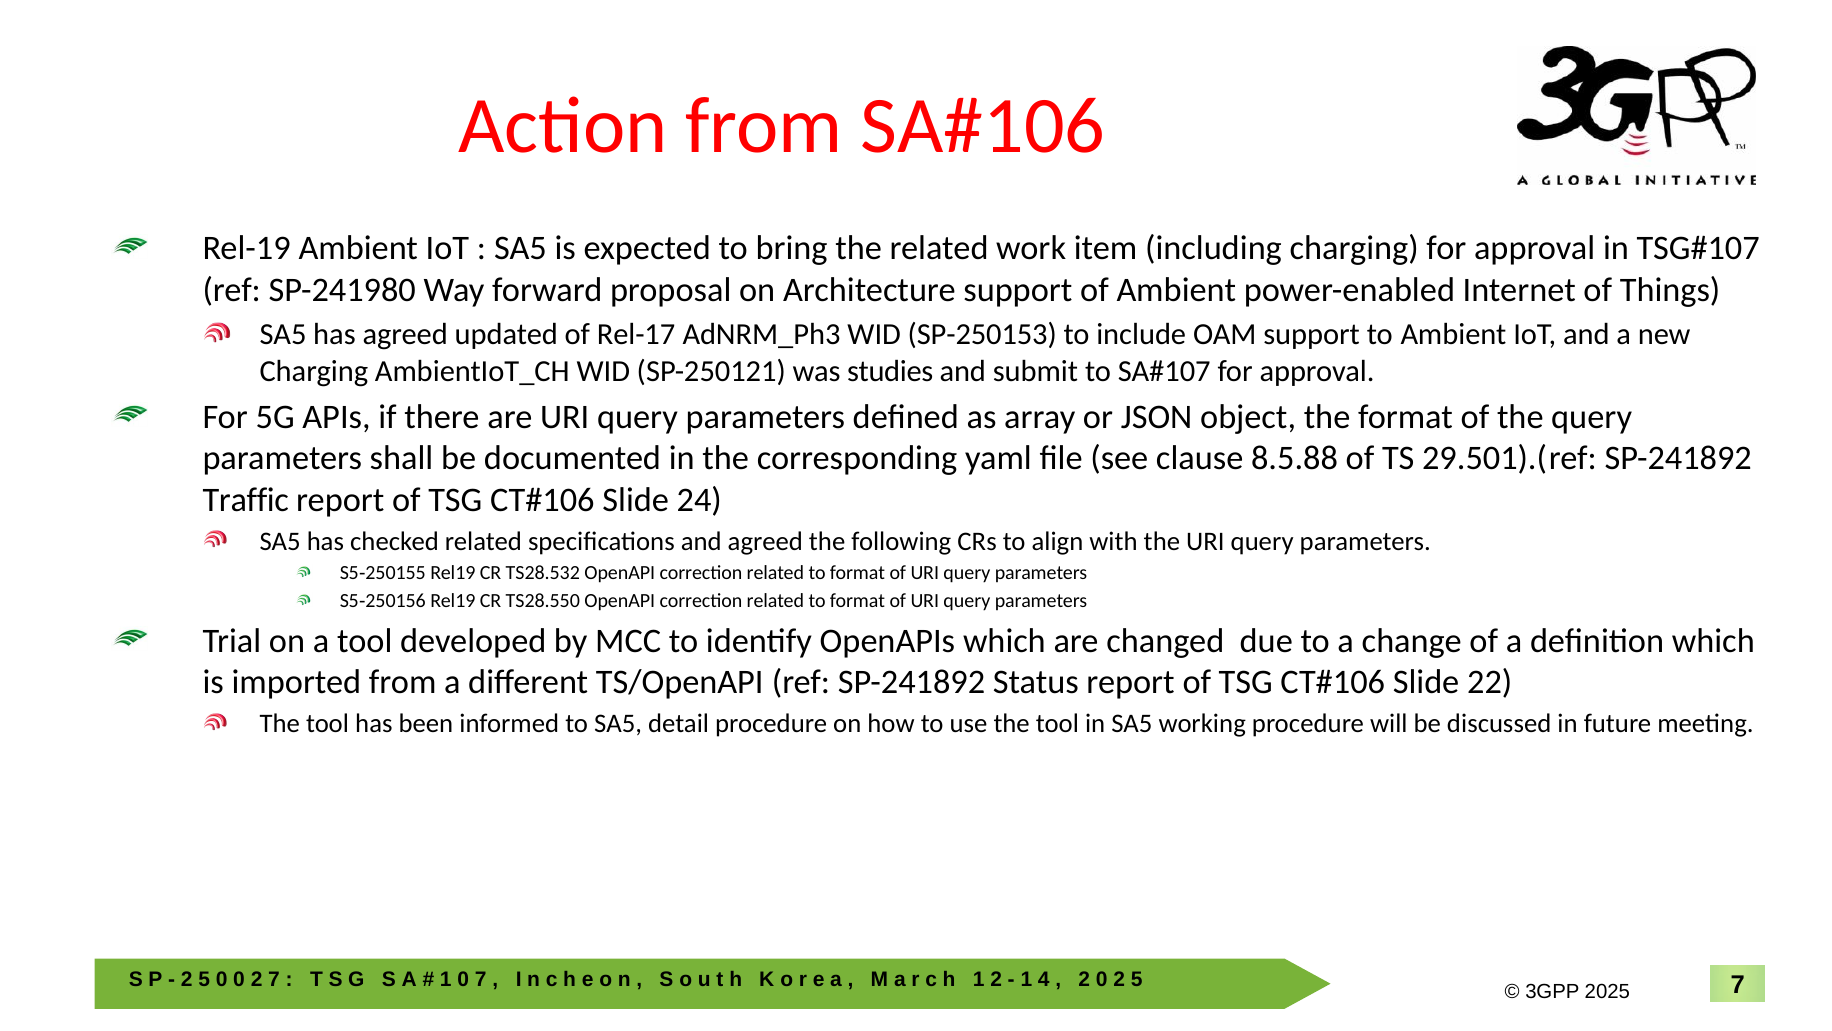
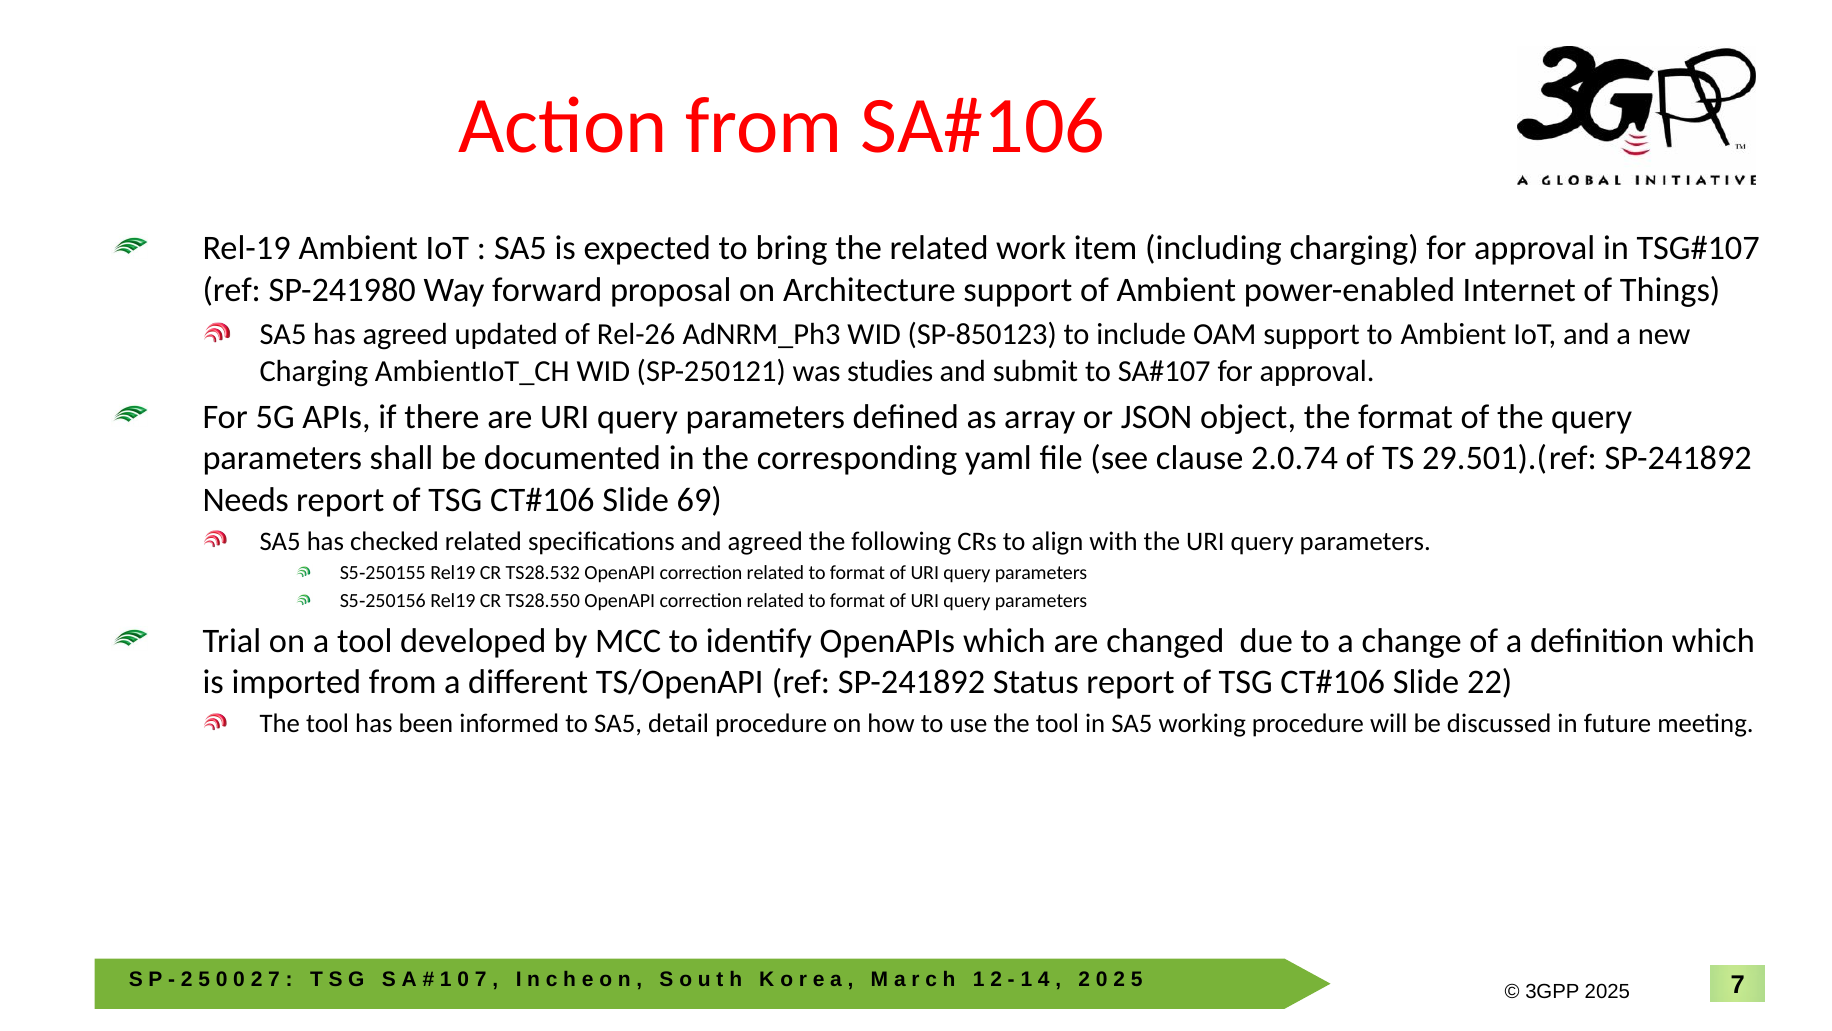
Rel-17: Rel-17 -> Rel-26 (636, 334)
SP-250153: SP-250153 -> SP-850123 (982, 334)
8.5.88: 8.5.88 -> 2.0.74 (1295, 458)
Traffic: Traffic -> Needs (246, 499)
24: 24 -> 69 (699, 499)
